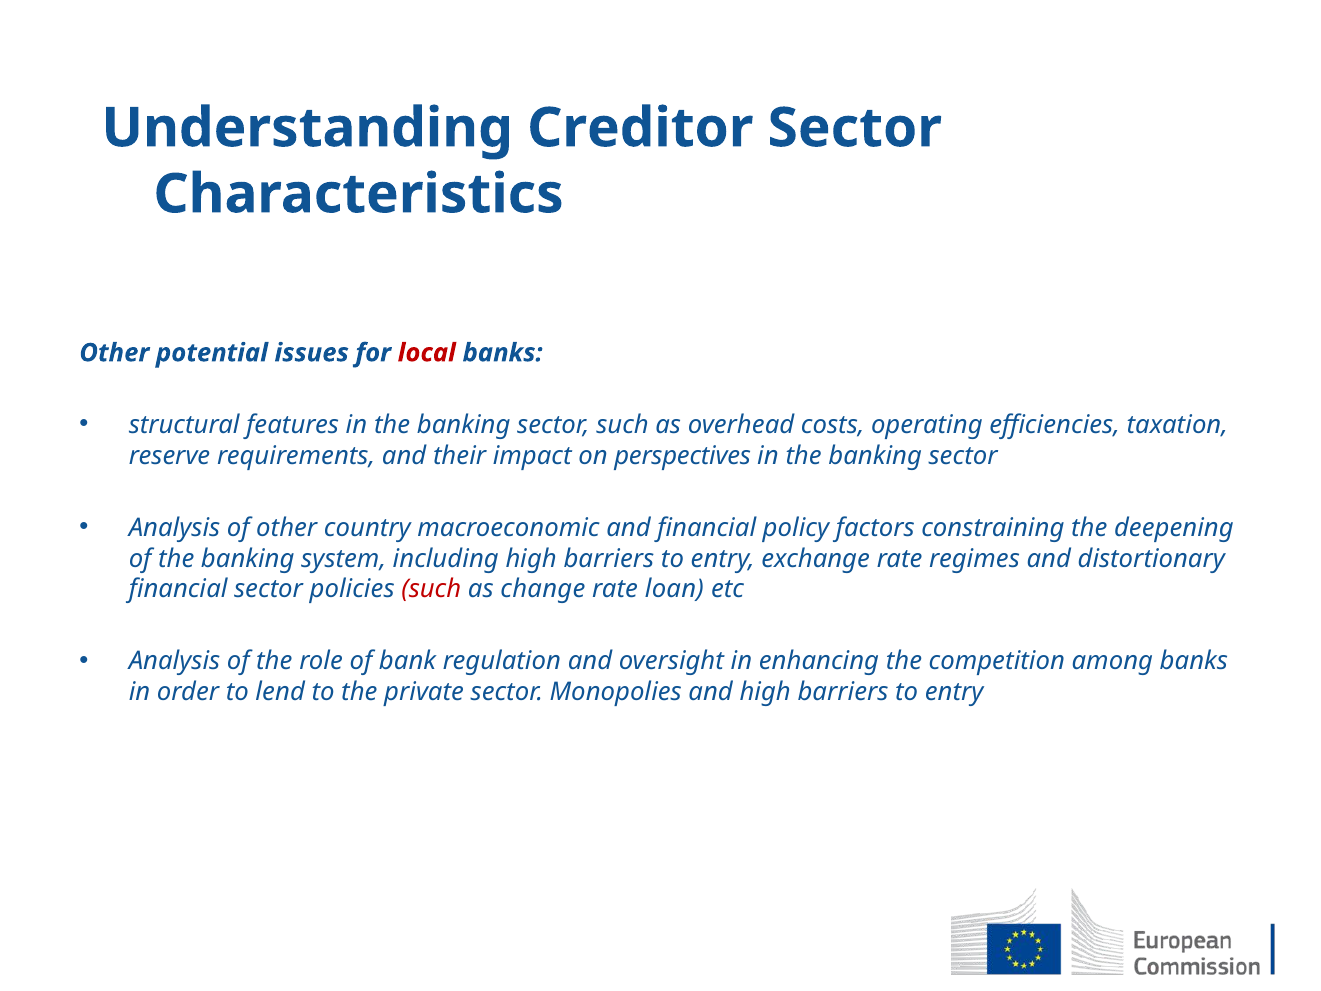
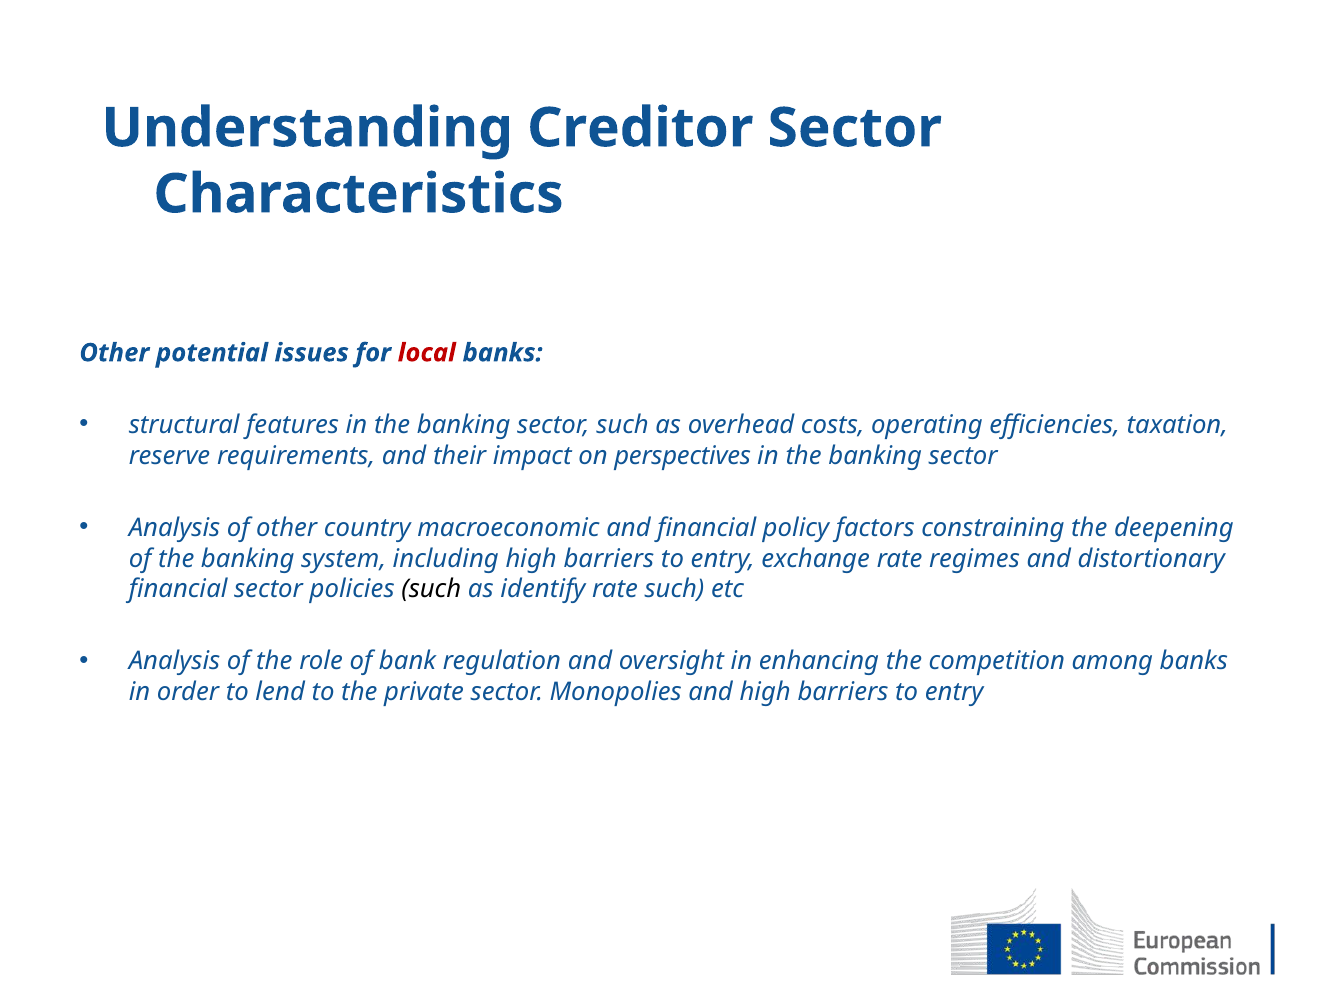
such colour: red -> black (431, 589)
change: change -> identify (543, 589)
rate loan: loan -> such (675, 589)
